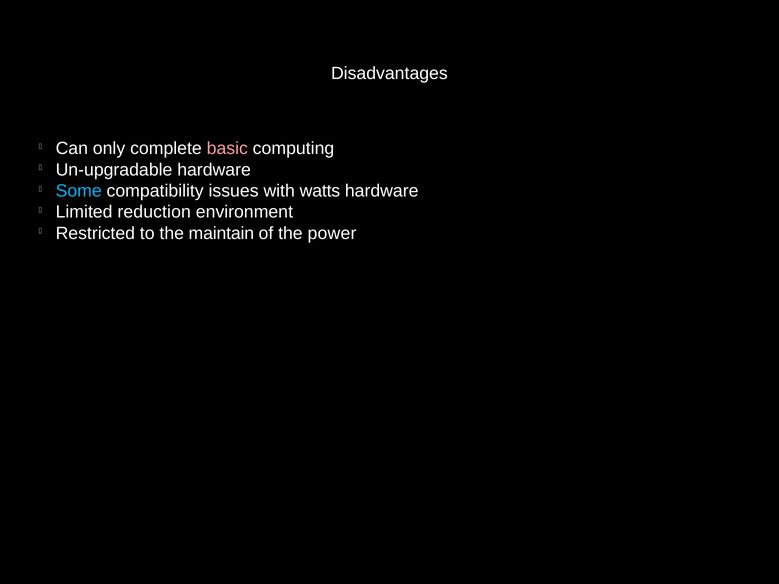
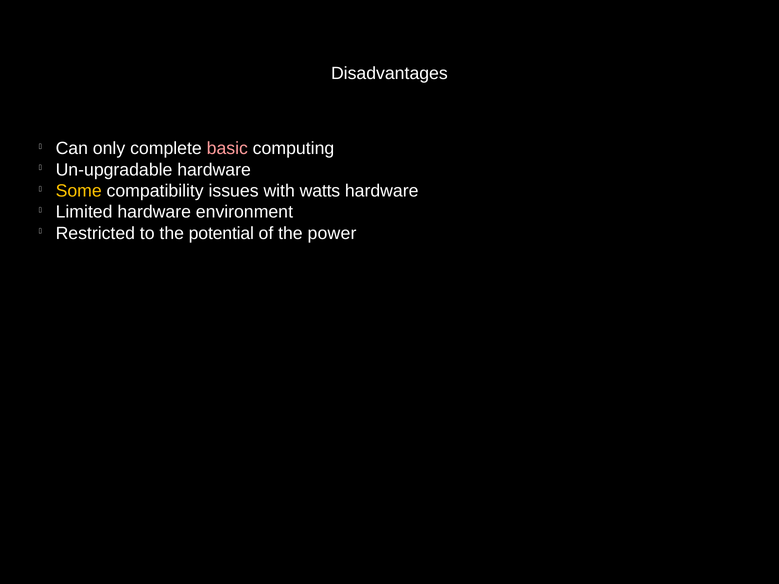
Some colour: light blue -> yellow (79, 191)
Limited reduction: reduction -> hardware (154, 212)
maintain: maintain -> potential (221, 233)
